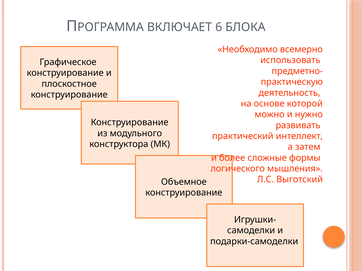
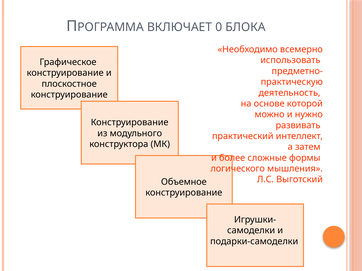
6: 6 -> 0 (219, 27)
